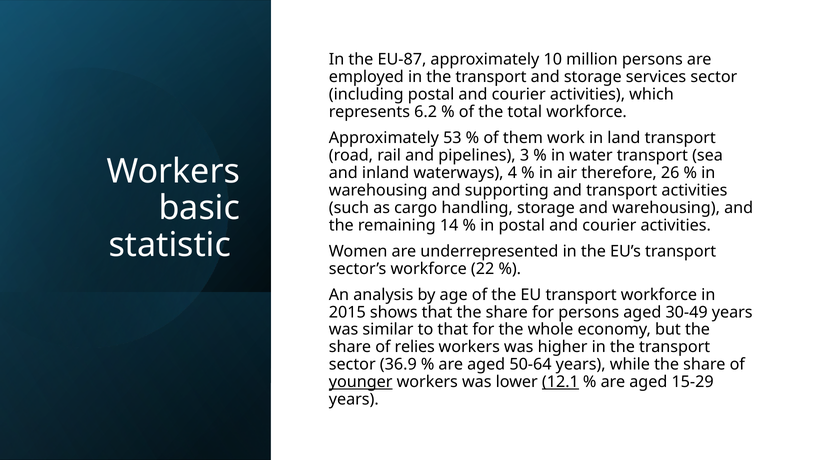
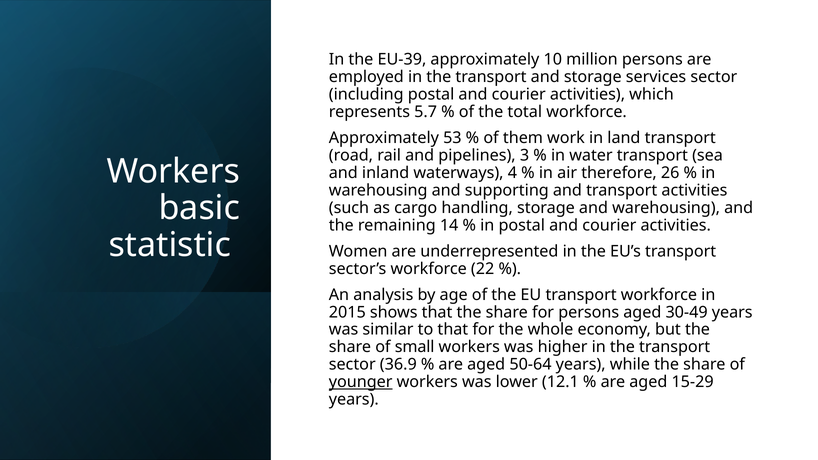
EU-87: EU-87 -> EU-39 (402, 59)
6.2: 6.2 -> 5.7 (426, 112)
relies: relies -> small (415, 347)
12.1 underline: present -> none (560, 382)
